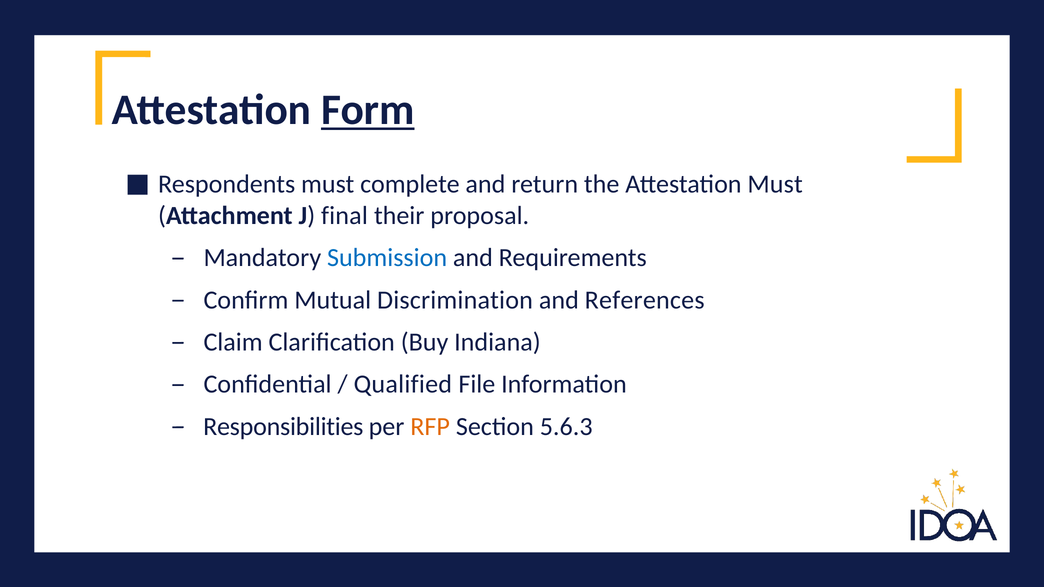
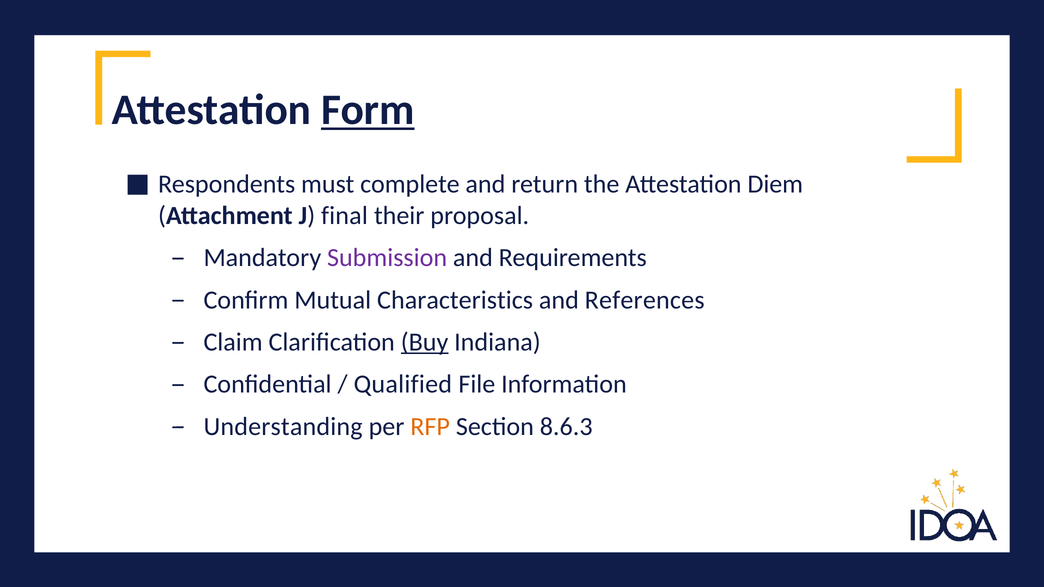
Attestation Must: Must -> Diem (775, 184)
Submission colour: blue -> purple (387, 258)
Discrimination: Discrimination -> Characteristics (455, 300)
Buy underline: none -> present (425, 342)
Responsibilities: Responsibilities -> Understanding (283, 427)
5.6.3: 5.6.3 -> 8.6.3 (566, 427)
